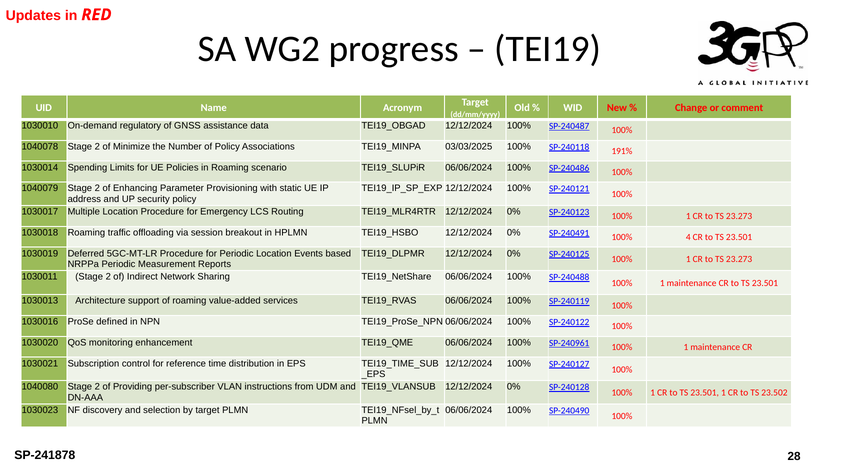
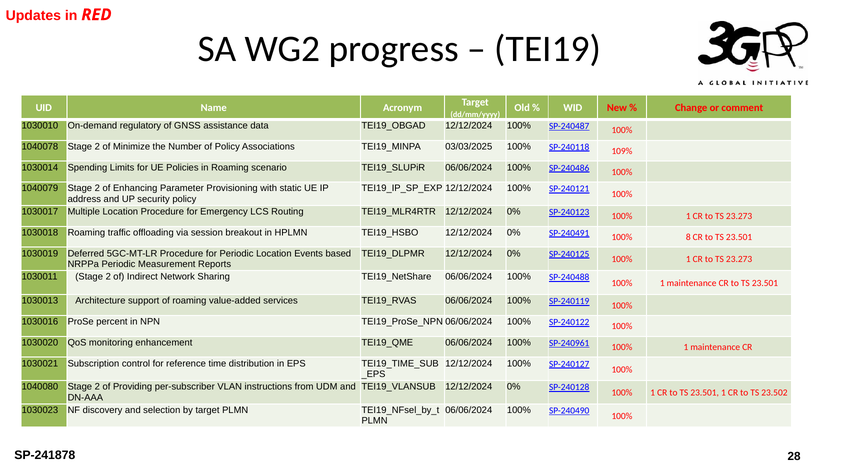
191%: 191% -> 109% (622, 151)
4: 4 -> 8 (688, 237)
defined: defined -> percent (112, 322)
